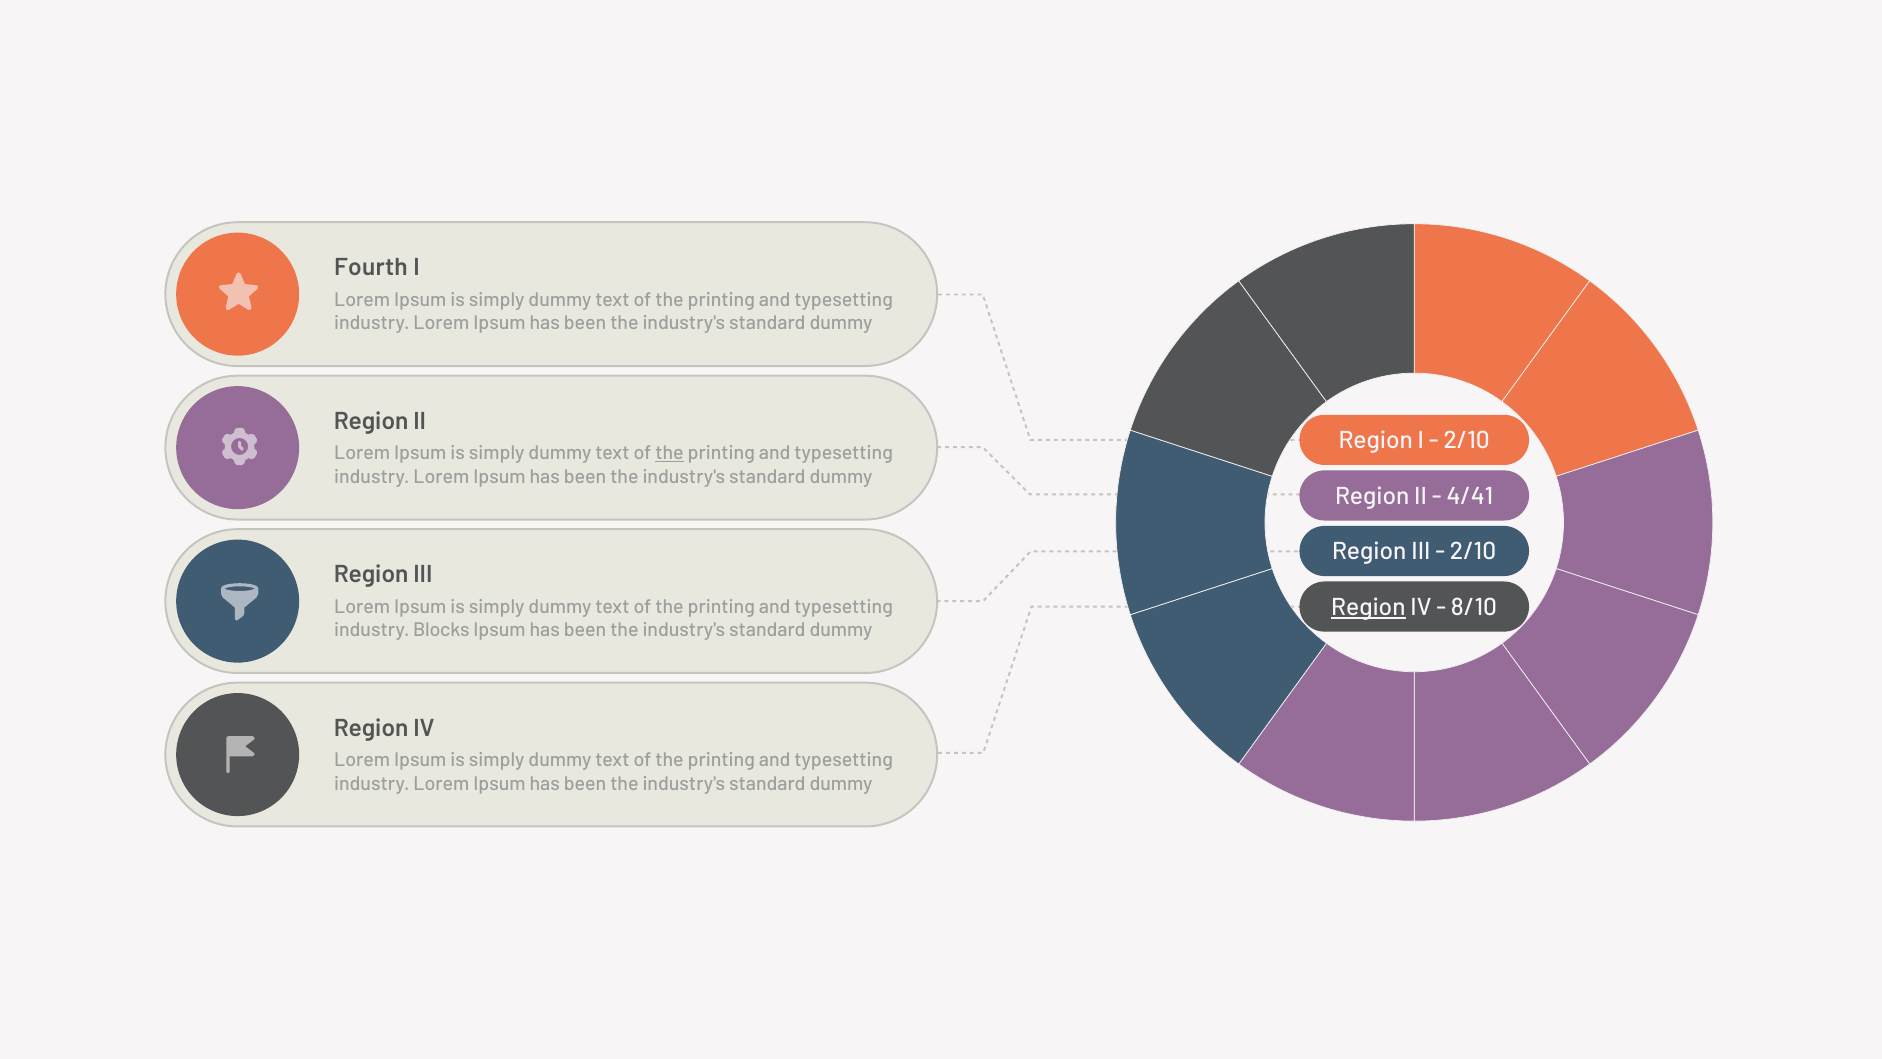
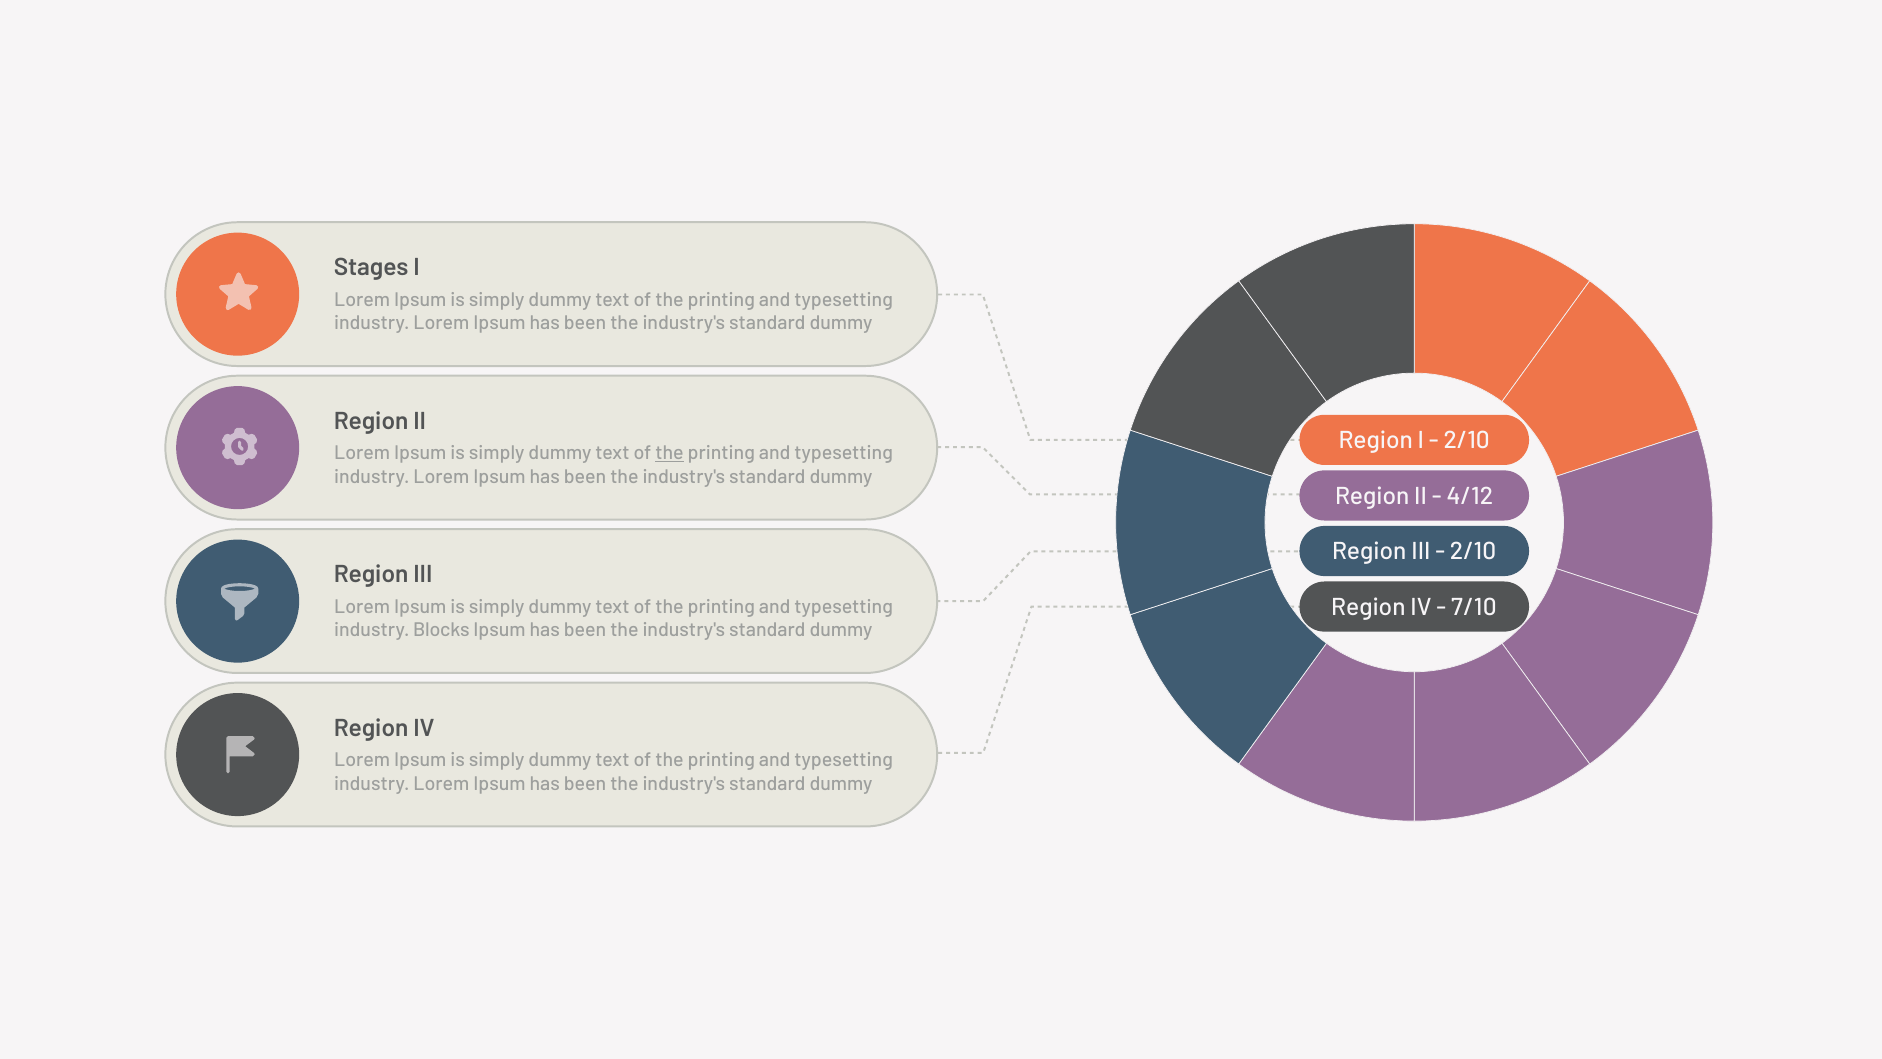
Fourth: Fourth -> Stages (371, 267)
4/41: 4/41 -> 4/12 (1470, 496)
Region underline: present -> none (1368, 607)
8/10: 8/10 -> 7/10 (1474, 607)
